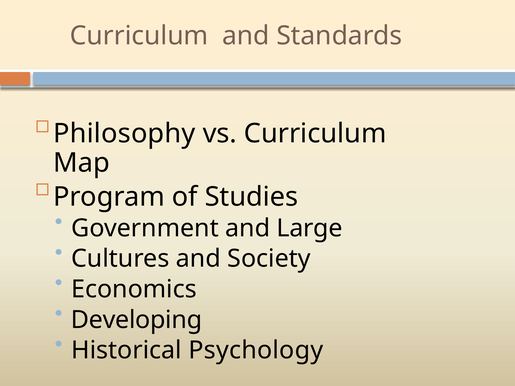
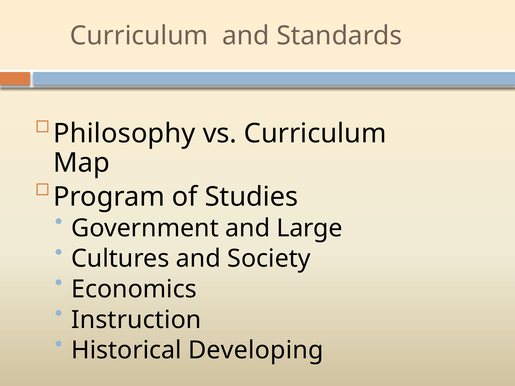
Developing: Developing -> Instruction (136, 320)
Psychology: Psychology -> Developing (256, 351)
